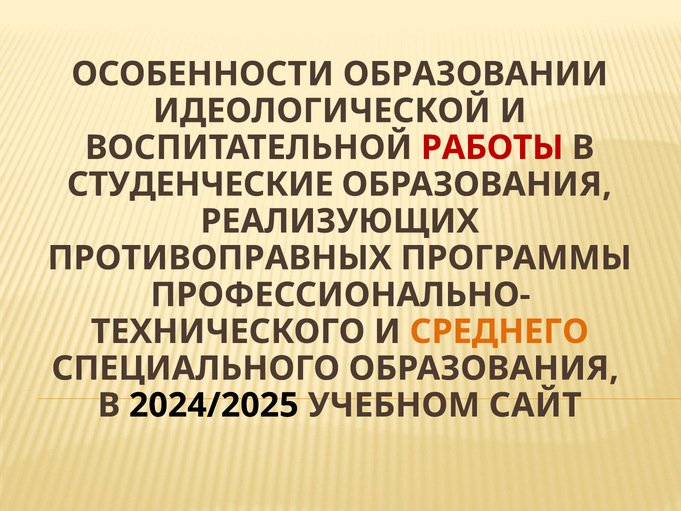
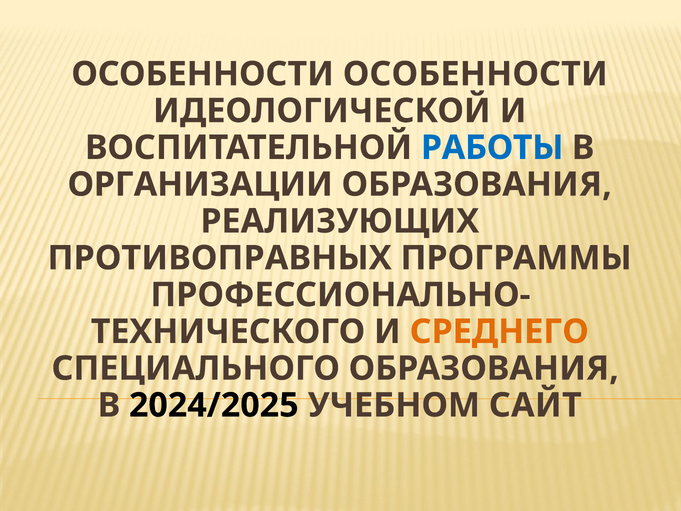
ОСОБЕННОСТИ ОБРАЗОВАНИИ: ОБРАЗОВАНИИ -> ОСОБЕННОСТИ (475, 74)
РАБОТЫ colour: red -> blue (492, 148)
СТУДЕНЧЕСКИЕ: СТУДЕНЧЕСКИЕ -> ОРГАНИЗАЦИИ (200, 184)
